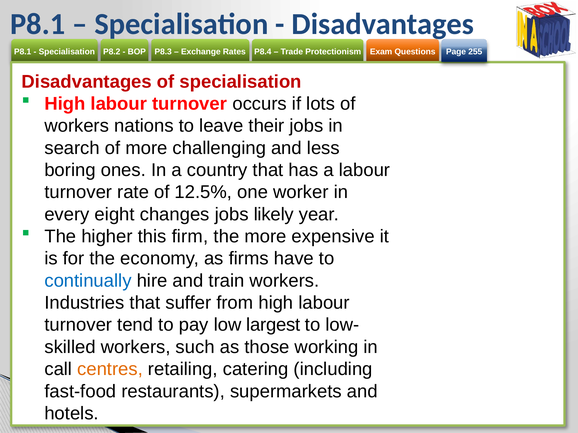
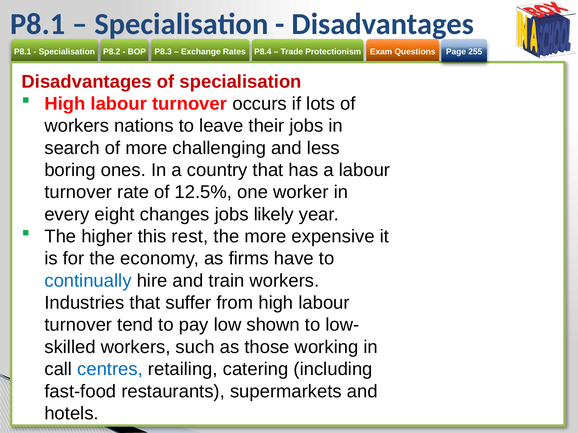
firm: firm -> rest (190, 237)
largest: largest -> shown (273, 325)
centres colour: orange -> blue (110, 370)
